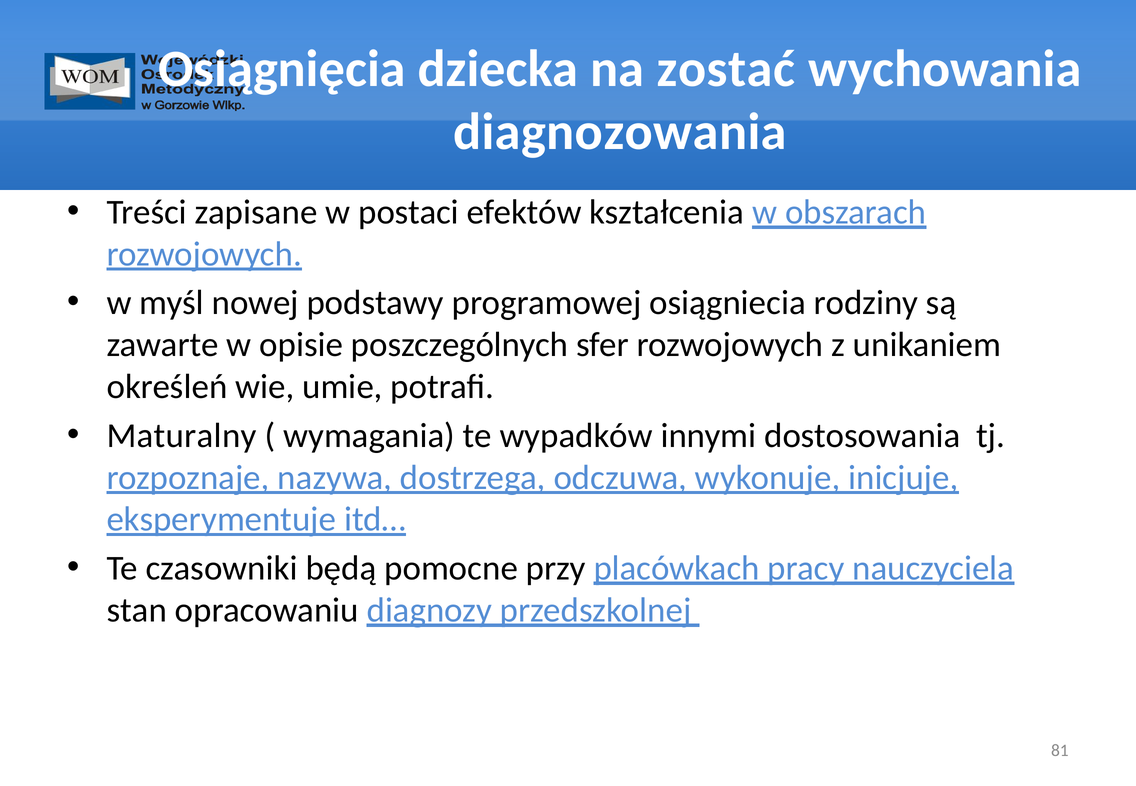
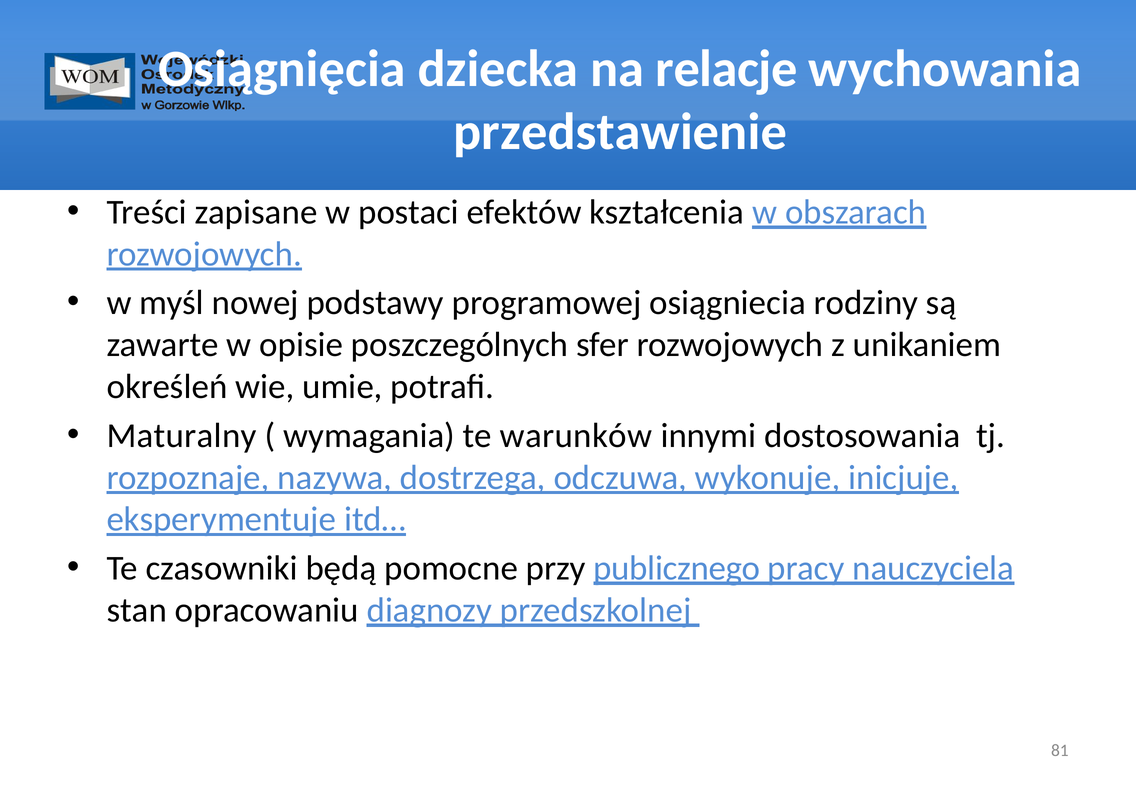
zostać: zostać -> relacje (727, 69)
diagnozowania: diagnozowania -> przedstawienie (620, 132)
wypadków: wypadków -> warunków (576, 436)
placówkach: placówkach -> publicznego (677, 569)
